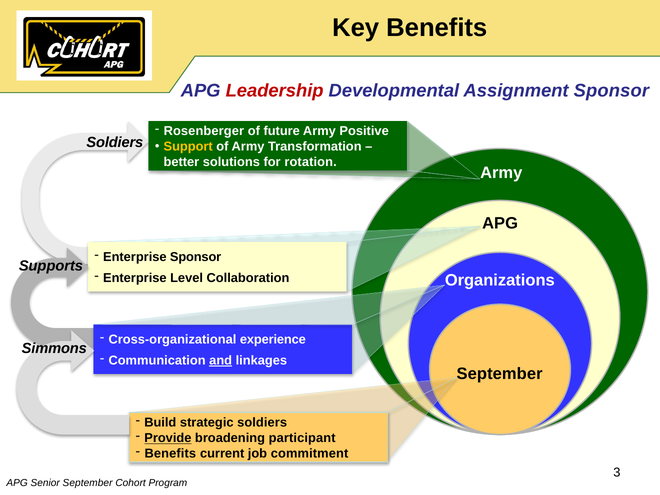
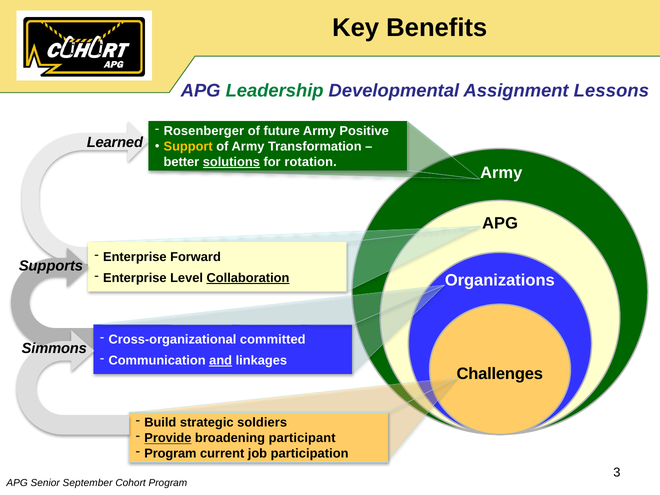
Leadership colour: red -> green (275, 91)
Assignment Sponsor: Sponsor -> Lessons (611, 91)
Soldiers: Soldiers -> Learned (115, 143)
solutions underline: none -> present (231, 162)
Sponsor: Sponsor -> Forward (196, 257)
Collaboration underline: none -> present (248, 278)
experience: experience -> committed (273, 340)
September: September -> Challenges (500, 374)
Benefits: Benefits -> Program (170, 454)
commitment: commitment -> participation (310, 454)
